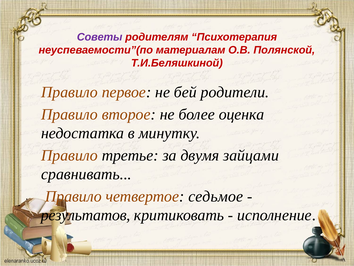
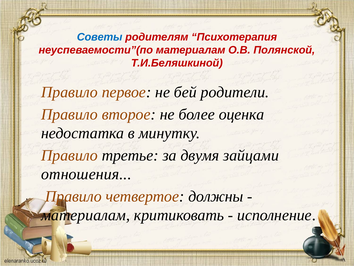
Советы colour: purple -> blue (100, 37)
сравнивать: сравнивать -> отношения (86, 174)
седьмое: седьмое -> должны (216, 196)
результатов: результатов -> материалам (86, 215)
